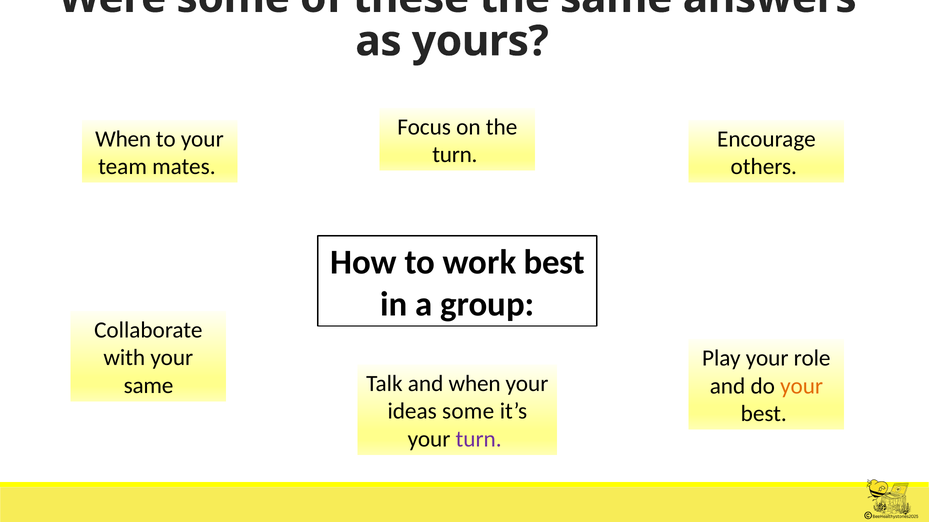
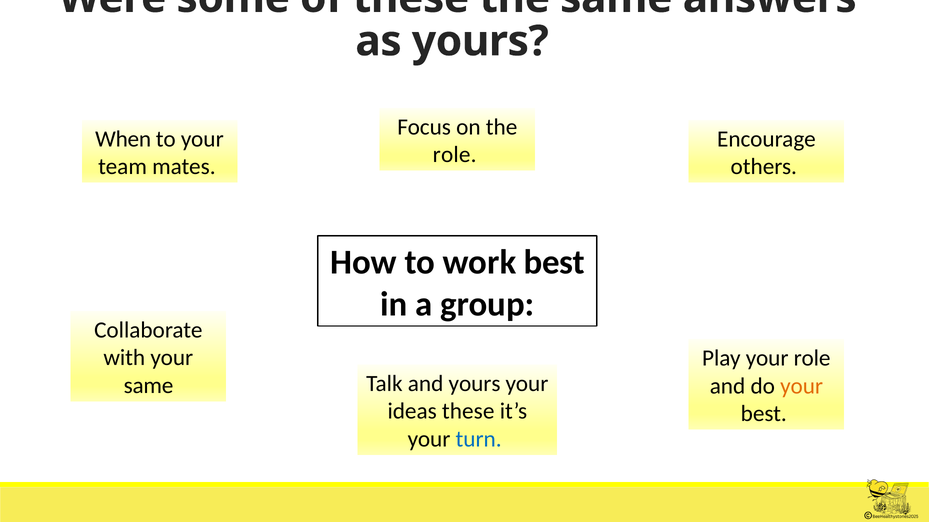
turn: turn -> role (455, 155)
and when: when -> yours (475, 384)
ideas some: some -> these (468, 412)
turn colour: purple -> blue (479, 440)
